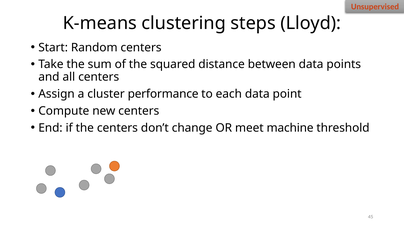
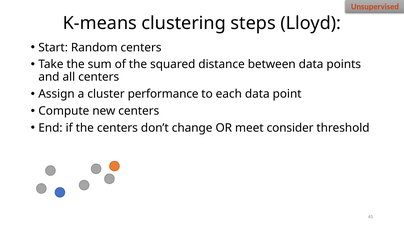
machine: machine -> consider (290, 128)
